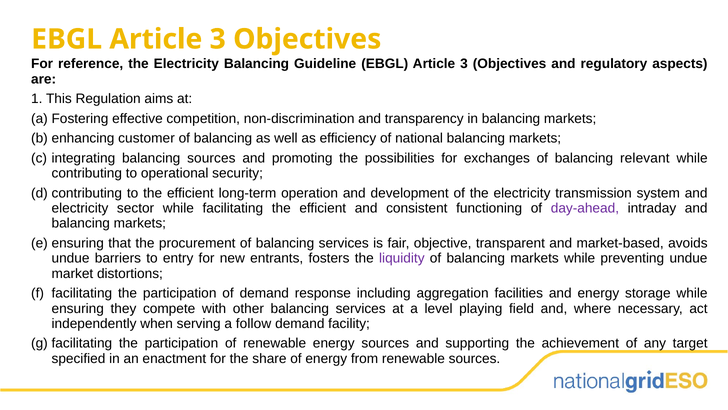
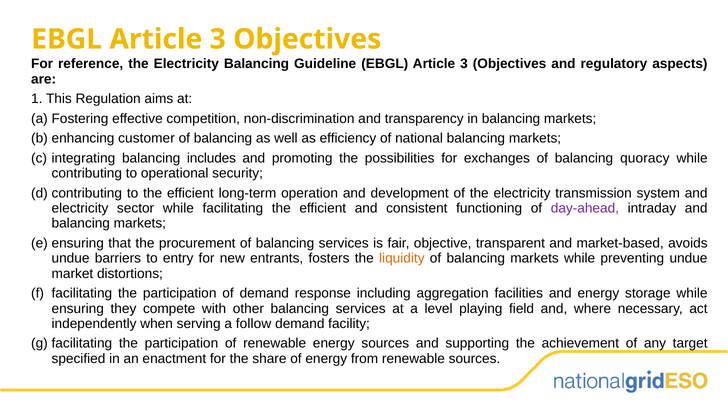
balancing sources: sources -> includes (211, 158)
relevant: relevant -> quoracy (645, 158)
liquidity colour: purple -> orange (402, 258)
